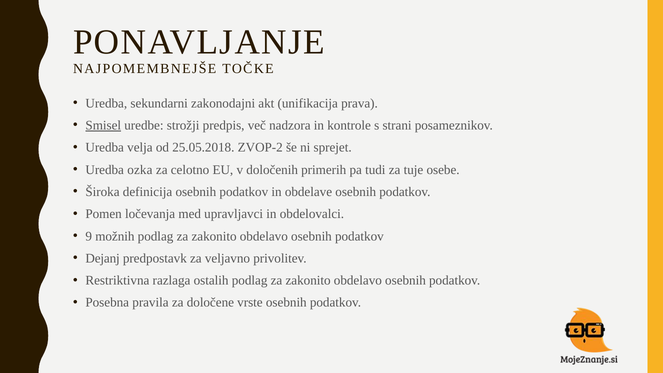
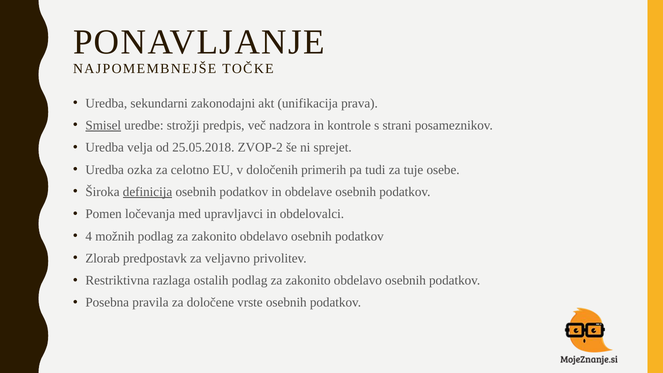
definicija underline: none -> present (148, 192)
9: 9 -> 4 (89, 236)
Dejanj: Dejanj -> Zlorab (103, 258)
